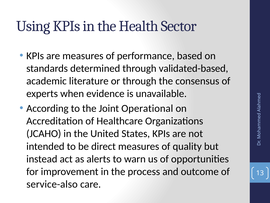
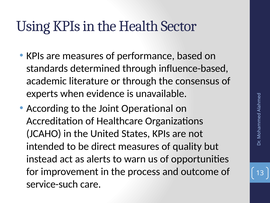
validated-based: validated-based -> influence-based (194, 68)
service-also: service-also -> service-such (52, 184)
